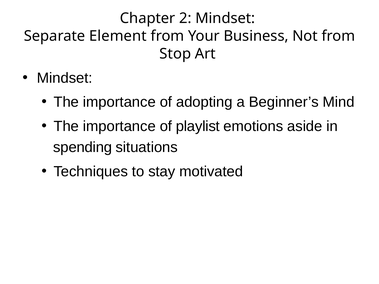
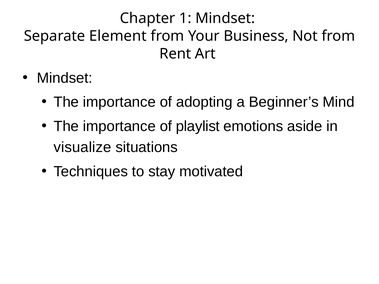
2: 2 -> 1 (185, 18)
Stop: Stop -> Rent (175, 54)
spending: spending -> visualize (82, 147)
